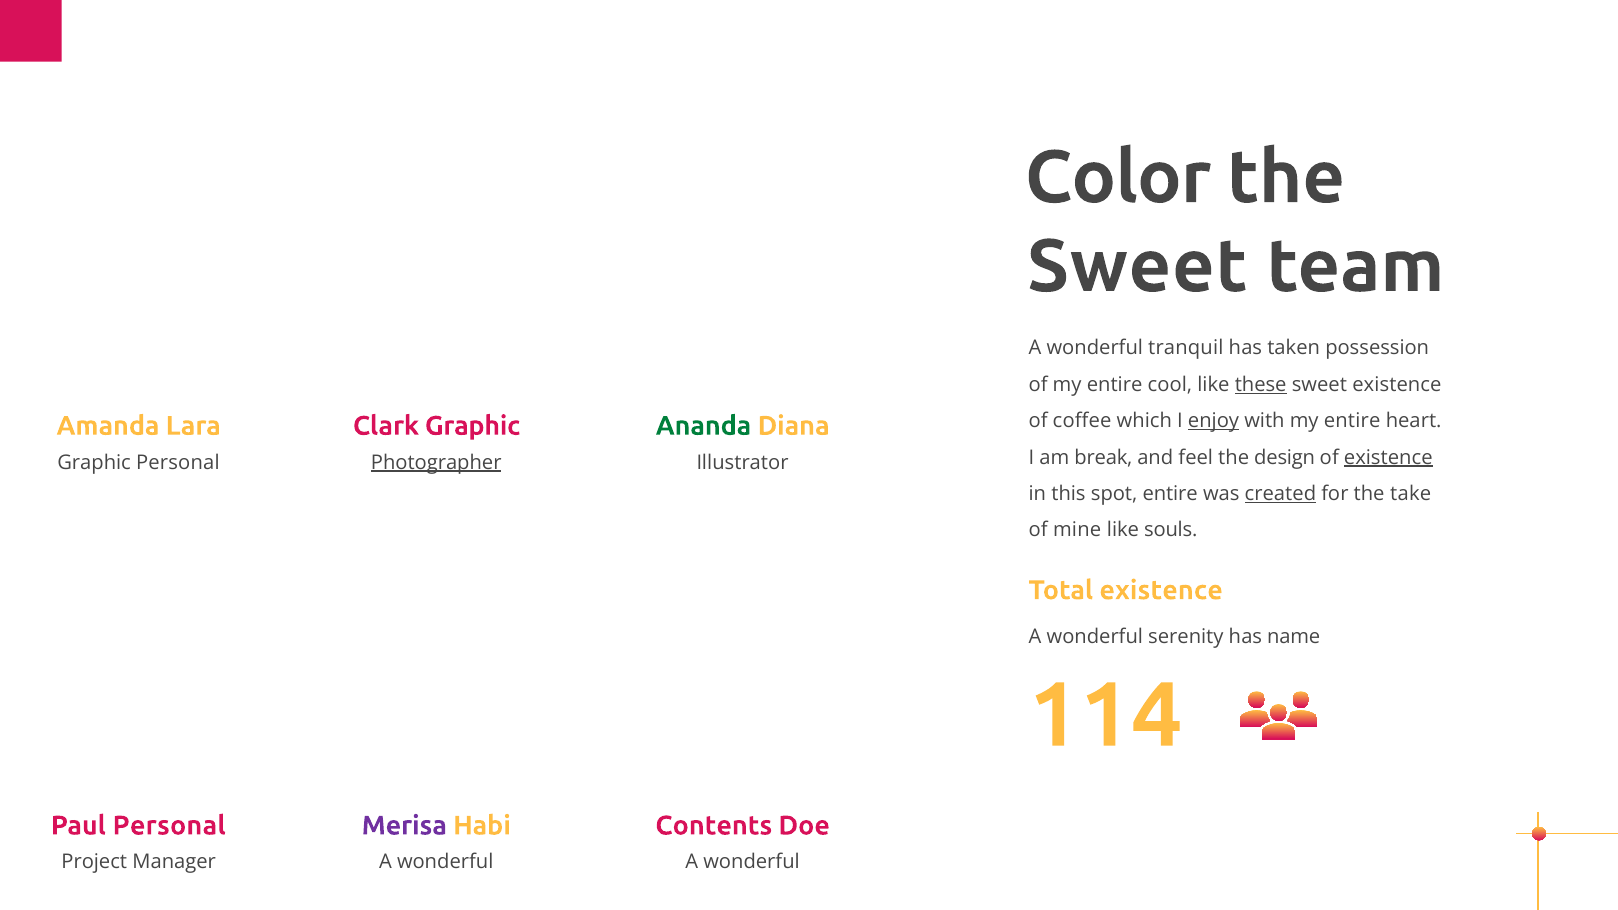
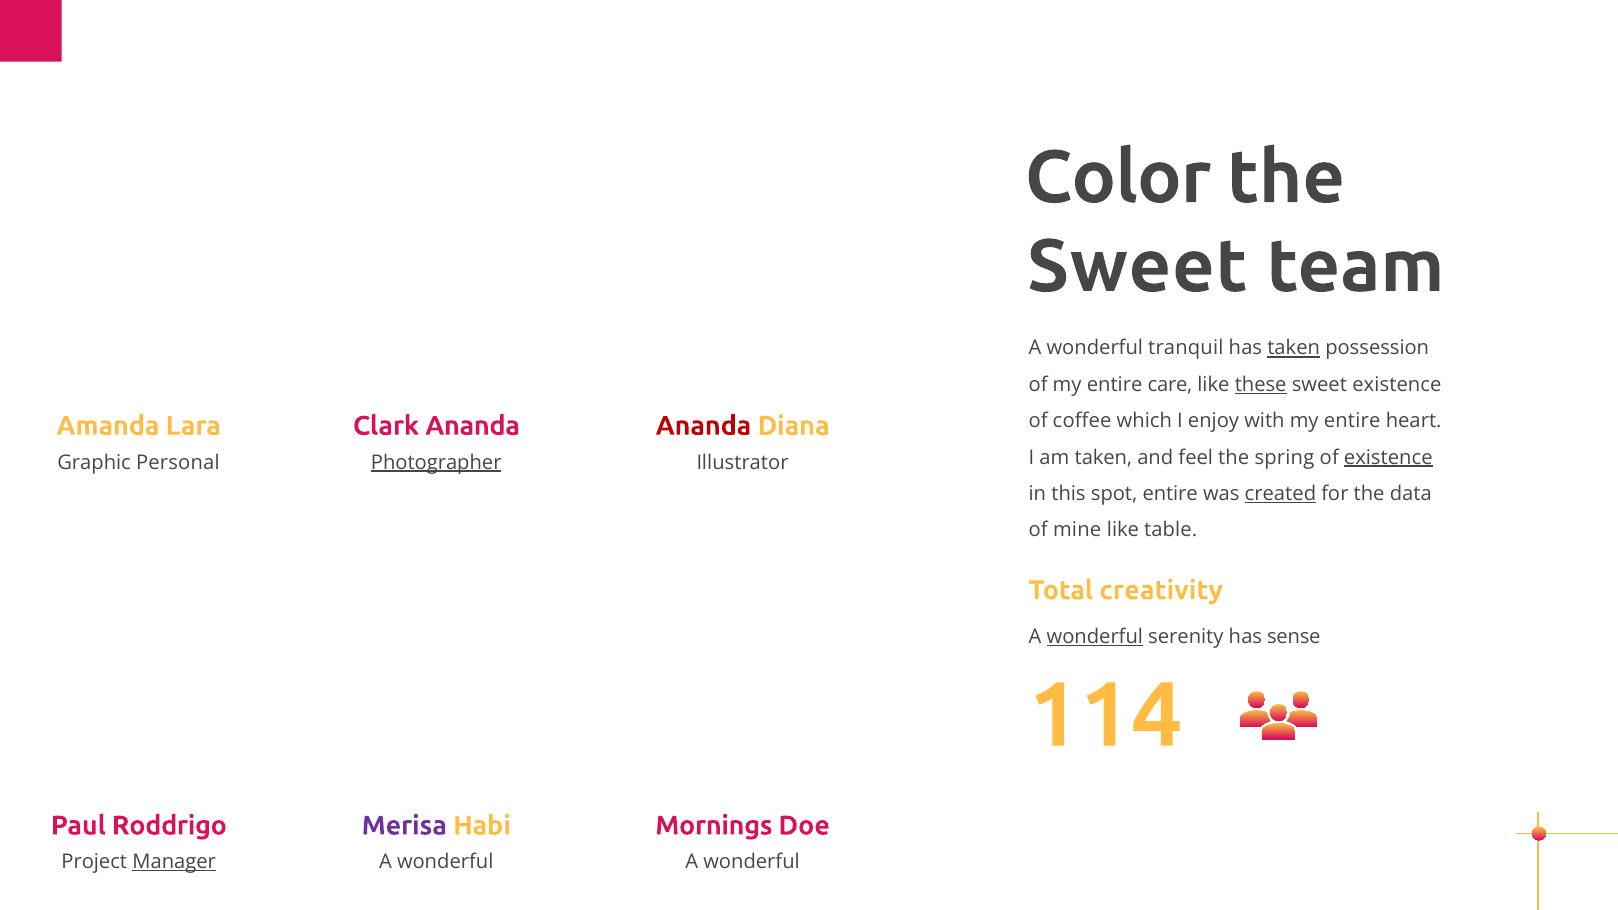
taken underline: none -> present (1294, 348)
cool: cool -> care (1170, 385)
Clark Graphic: Graphic -> Ananda (473, 426)
Ananda colour: green -> red (704, 426)
enjoy underline: present -> none (1214, 421)
am break: break -> taken (1103, 457)
design: design -> spring (1284, 457)
take: take -> data (1411, 494)
souls: souls -> table (1171, 530)
Total existence: existence -> creativity (1161, 590)
wonderful underline: none -> present (1095, 637)
name: name -> sense (1294, 637)
Paul Personal: Personal -> Roddrigo (169, 826)
Contents: Contents -> Mornings (714, 826)
Manager underline: none -> present (174, 862)
